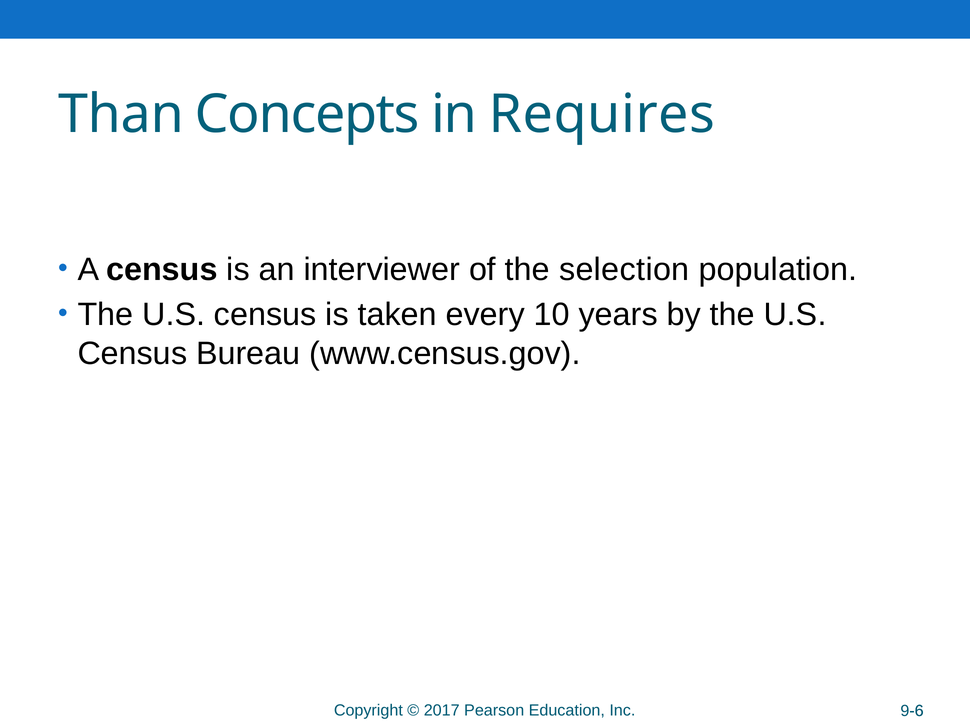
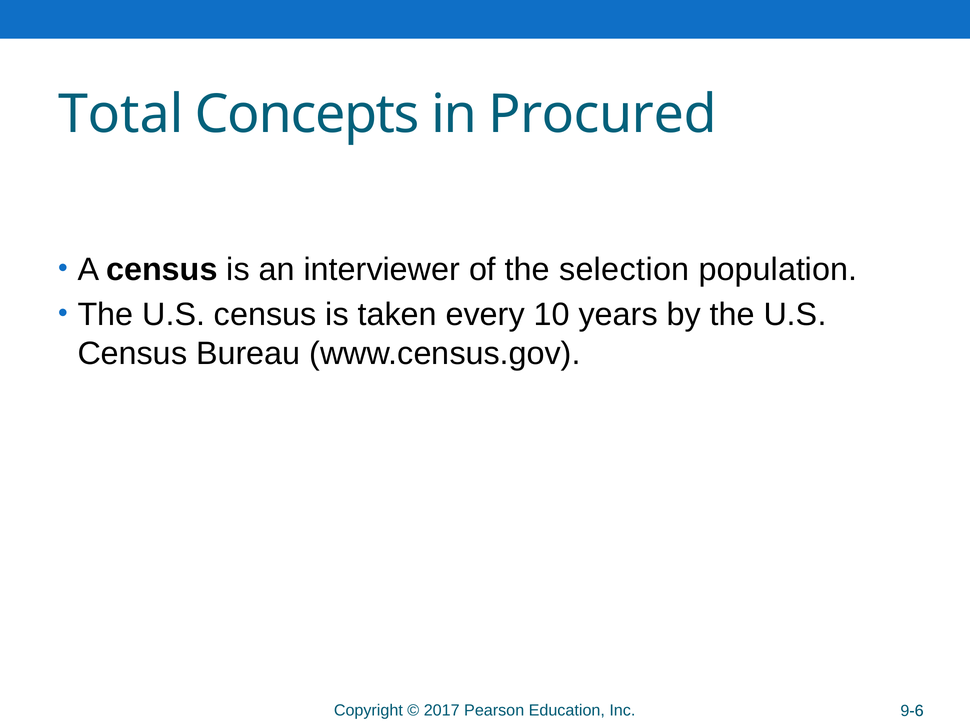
Than: Than -> Total (121, 115)
Requires: Requires -> Procured (602, 115)
